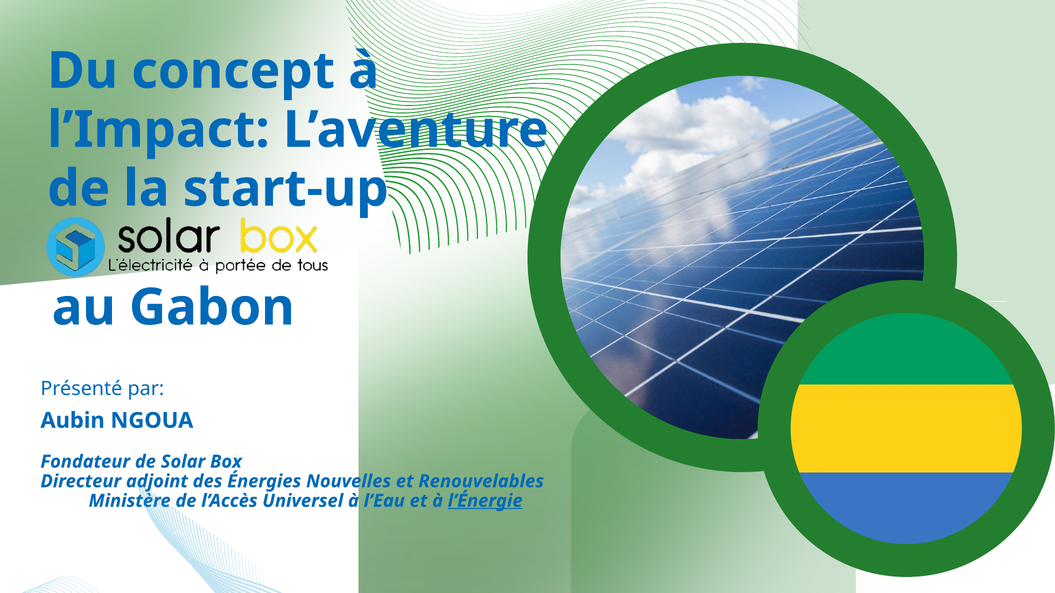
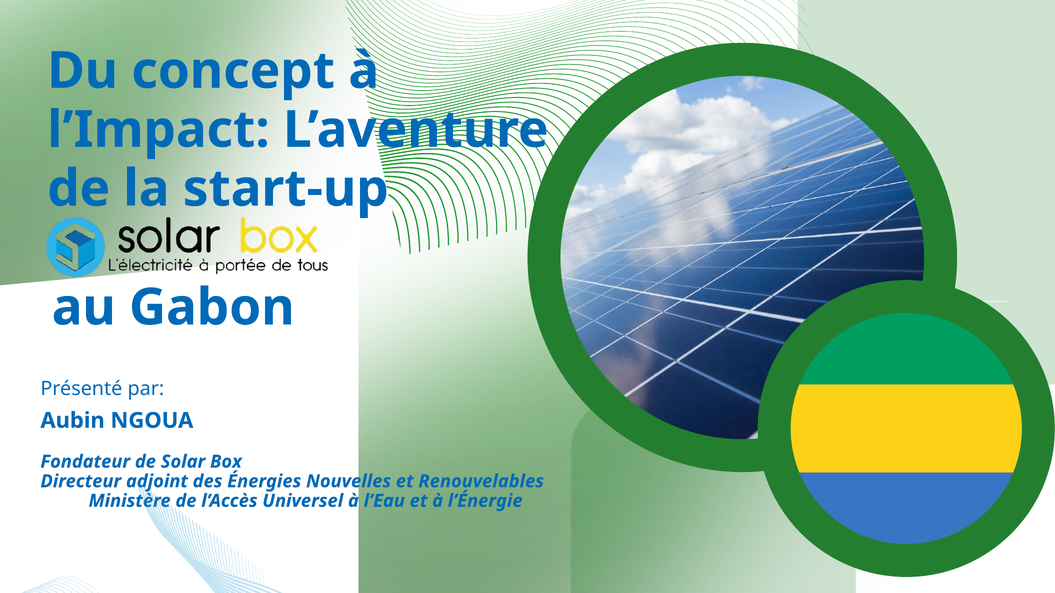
l’Énergie underline: present -> none (485, 501)
